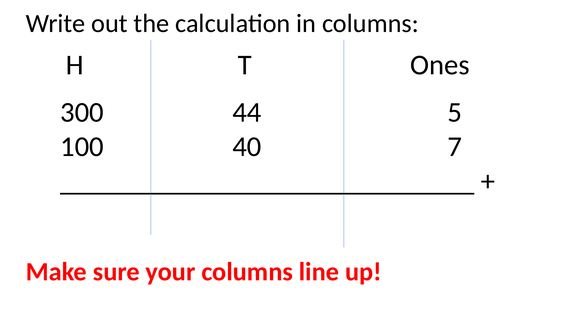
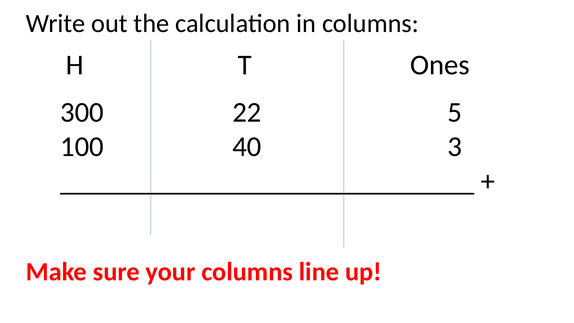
44: 44 -> 22 (247, 112)
7: 7 -> 3 (455, 147)
